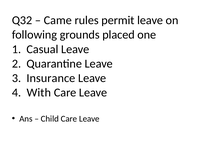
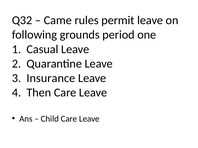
placed: placed -> period (118, 35)
With: With -> Then (39, 93)
